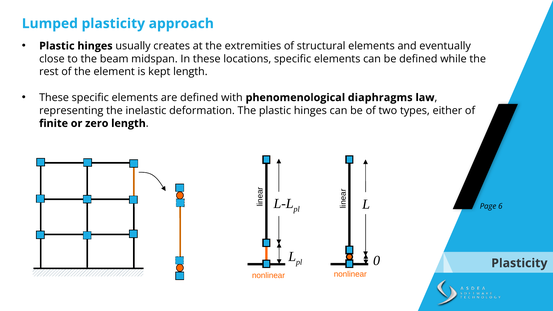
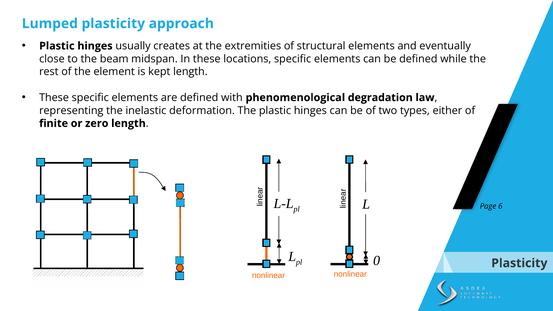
diaphragms: diaphragms -> degradation (380, 98)
